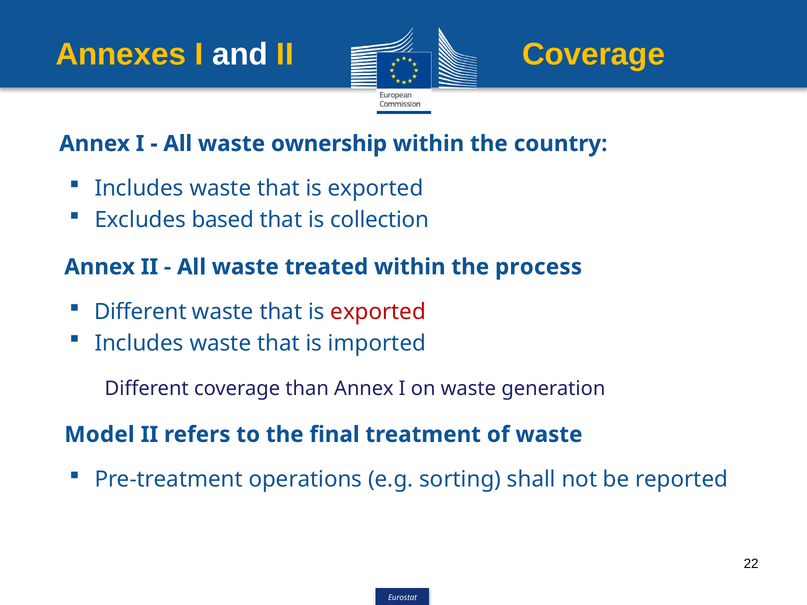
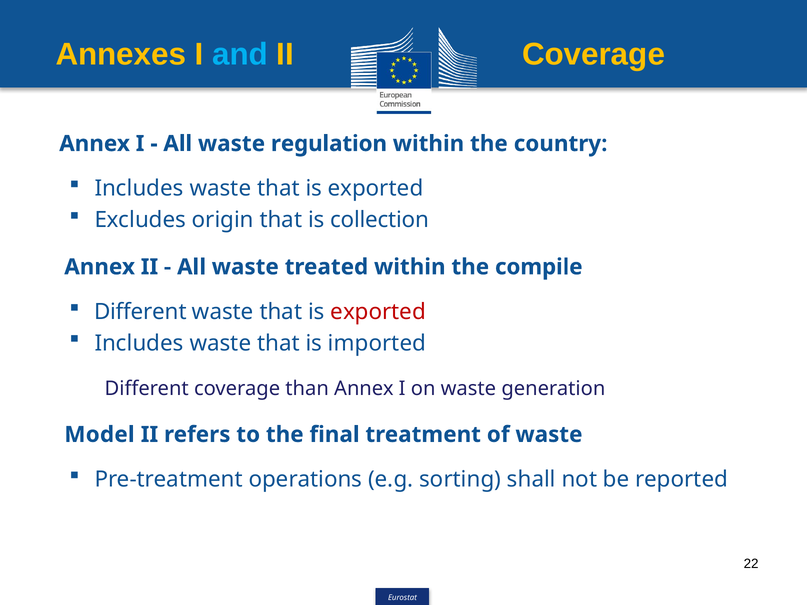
and colour: white -> light blue (240, 54)
ownership: ownership -> regulation (329, 144)
based: based -> origin (223, 220)
process: process -> compile (539, 267)
